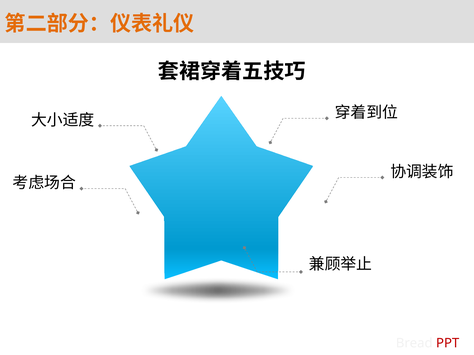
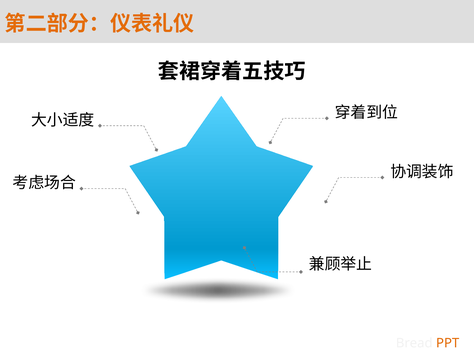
PPT colour: red -> orange (448, 344)
